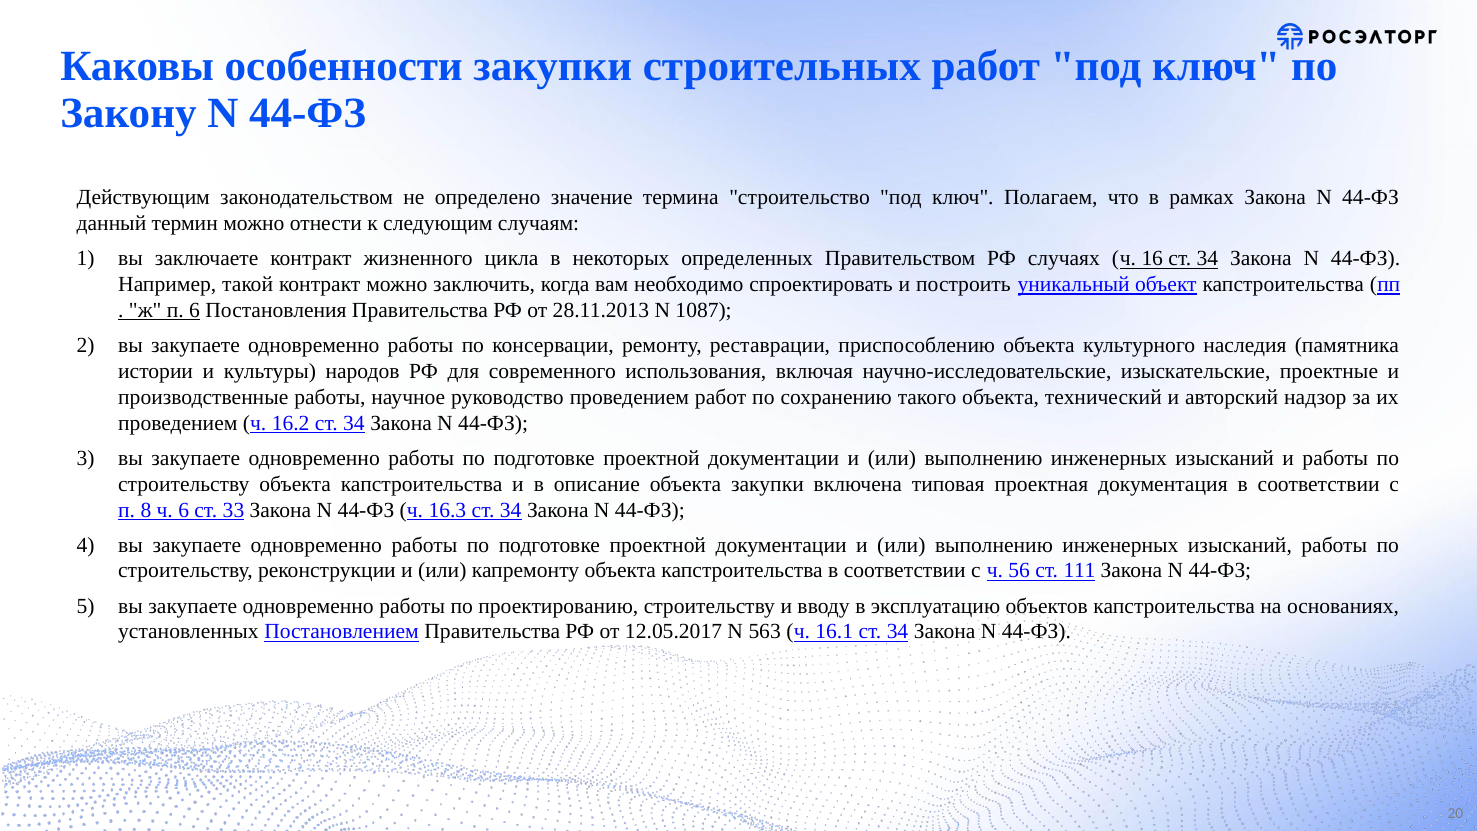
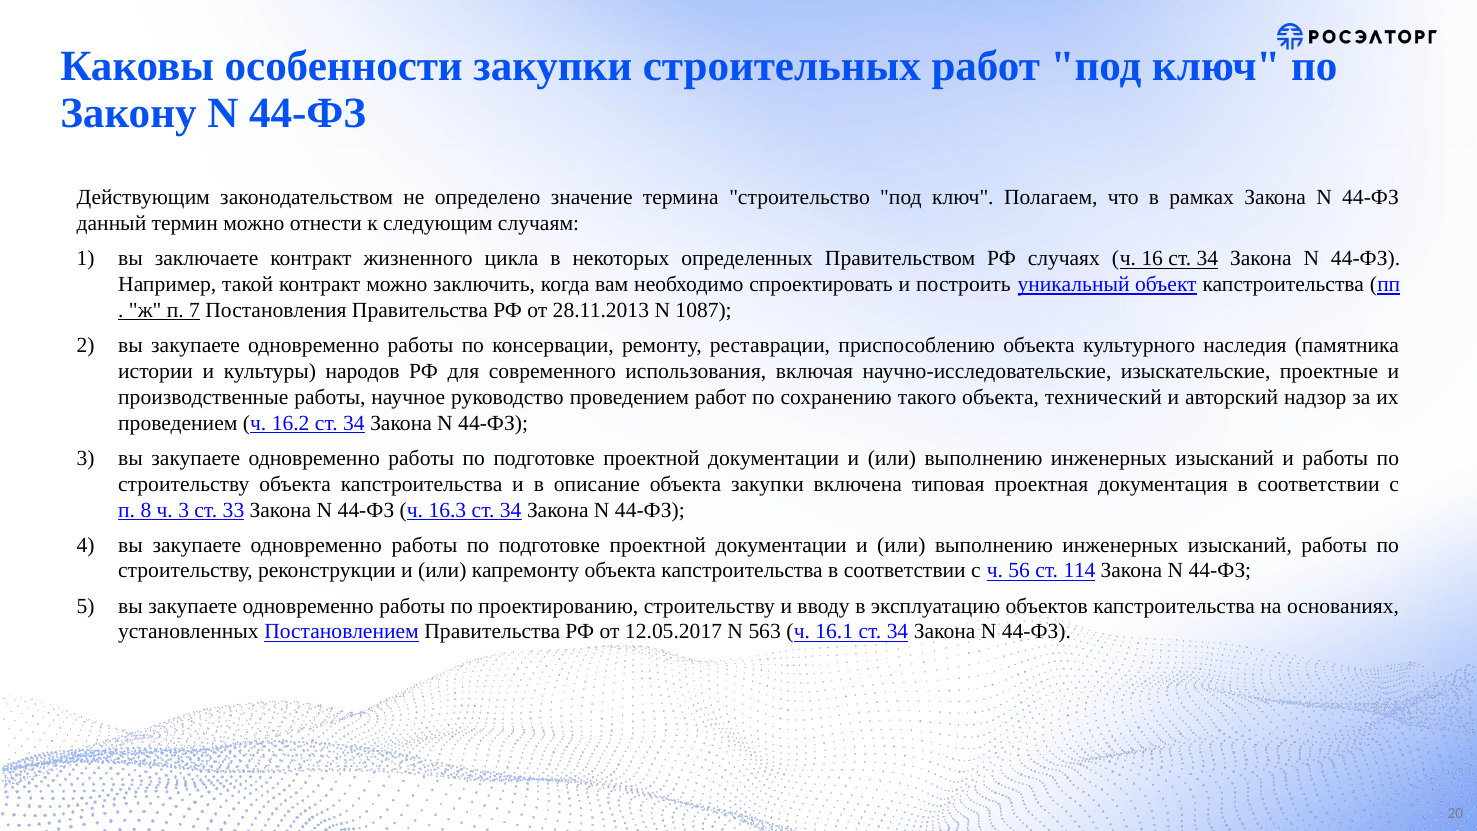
п 6: 6 -> 7 (195, 310)
ч 6: 6 -> 3 (184, 510)
111: 111 -> 114 (1079, 571)
